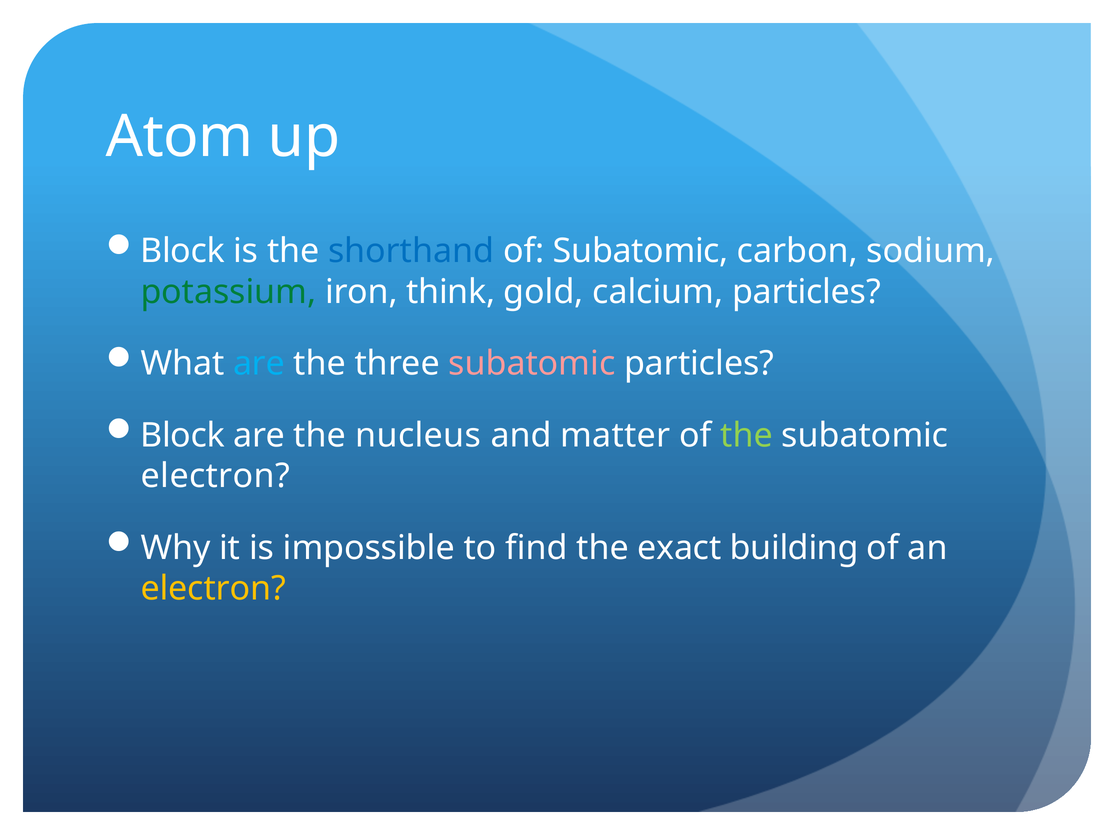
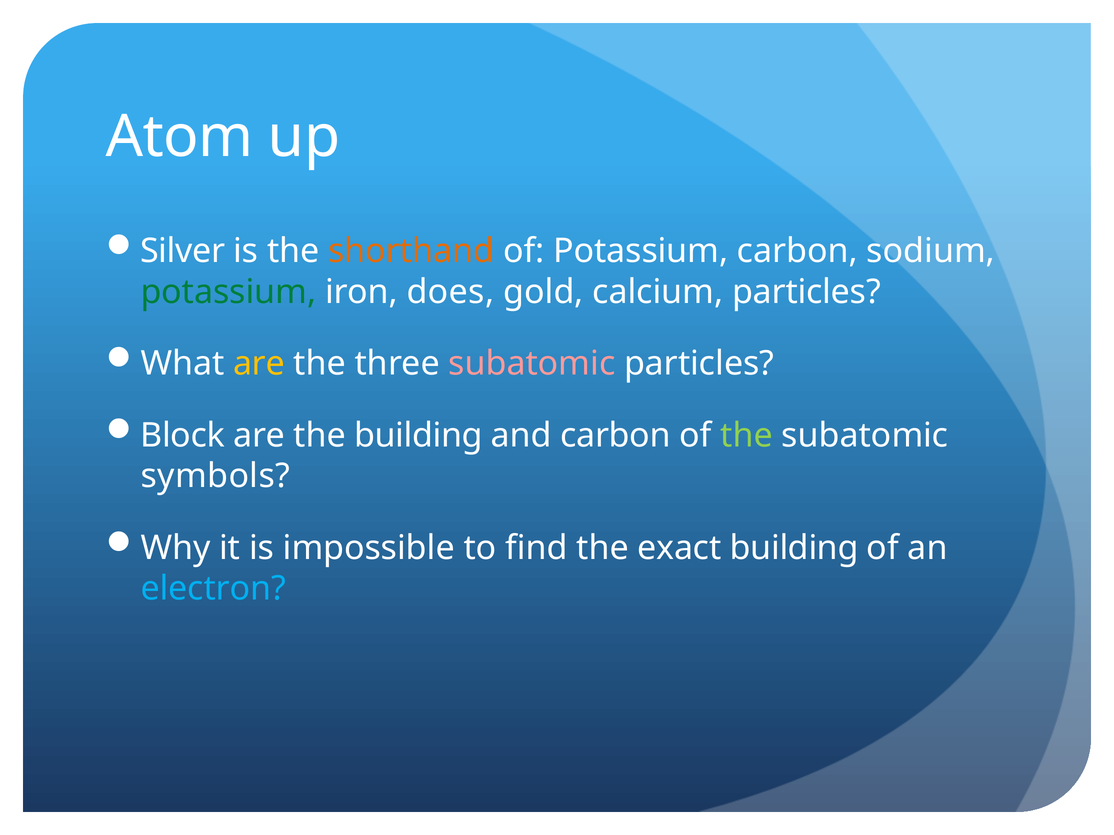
Block: Block -> Silver (183, 251)
shorthand colour: blue -> orange (411, 251)
of Subatomic: Subatomic -> Potassium (641, 251)
think: think -> does (450, 292)
are colour: light blue -> yellow (259, 364)
the nucleus: nucleus -> building (418, 436)
and matter: matter -> carbon (616, 436)
electron: electron -> symbols (215, 476)
electron colour: yellow -> light blue (213, 589)
